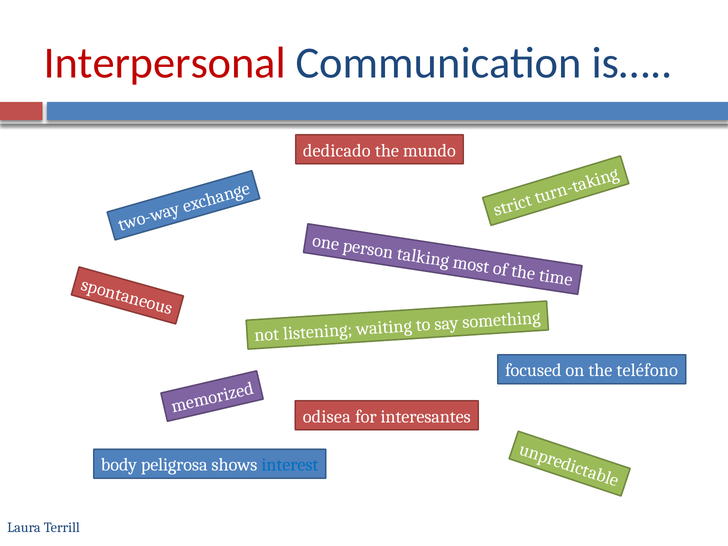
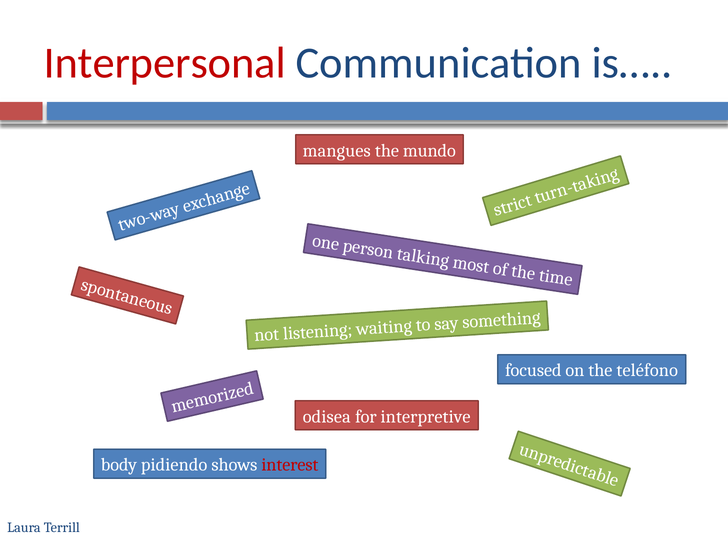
dedicado: dedicado -> mangues (337, 151)
interesantes: interesantes -> interpretive (426, 417)
peligrosa: peligrosa -> pidiendo (174, 465)
interest colour: blue -> red (290, 465)
